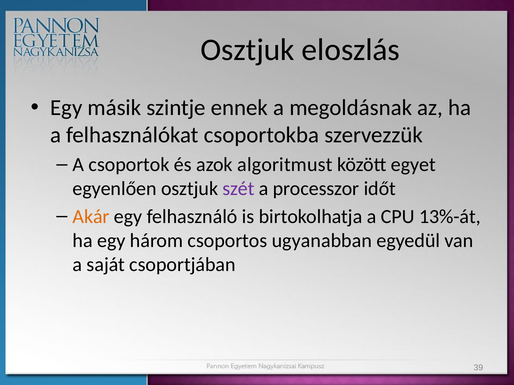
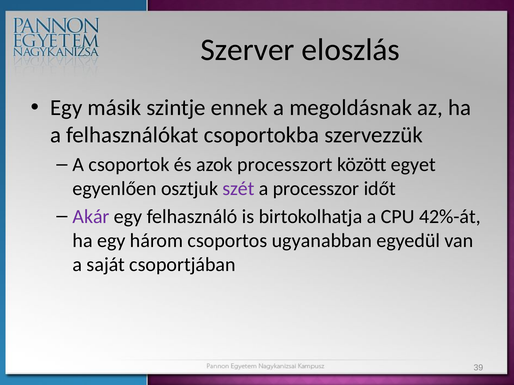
Osztjuk: Osztjuk -> Szerver (248, 50)
algoritmust: algoritmust -> processzort (285, 165)
Akár colour: orange -> purple (91, 217)
13%-át: 13%-át -> 42%-át (450, 217)
